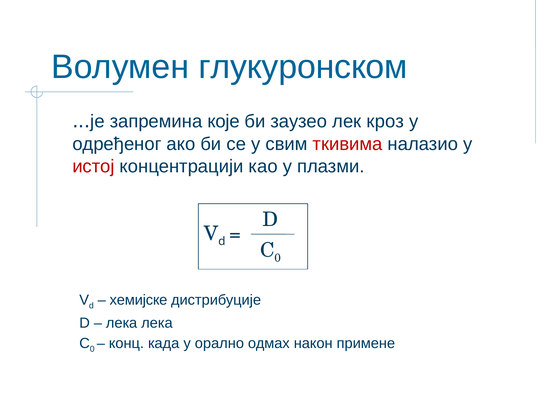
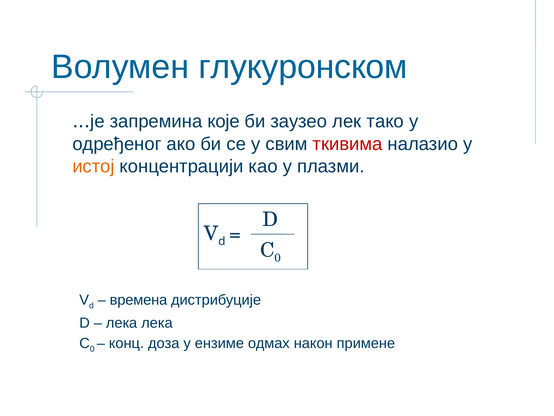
кроз: кроз -> тако (385, 121)
истој colour: red -> orange (93, 166)
хемијске: хемијске -> времена (138, 300)
када: када -> доза (164, 343)
орално: орално -> ензиме (219, 343)
